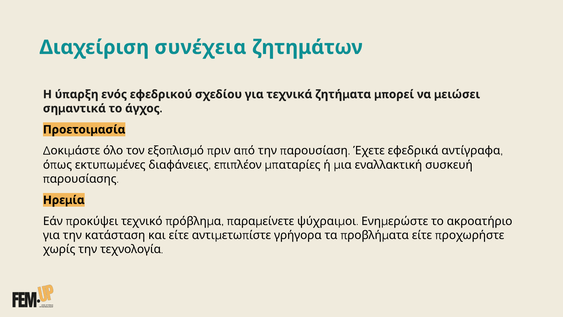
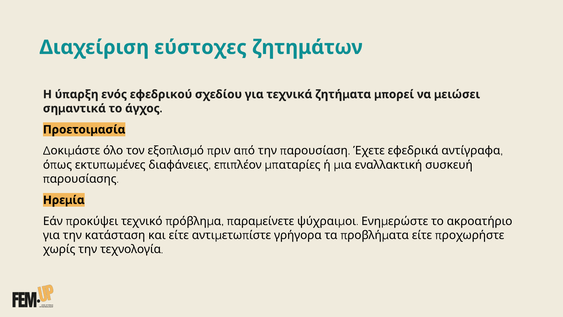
συνέχεια: συνέχεια -> εύστοχες (200, 47)
